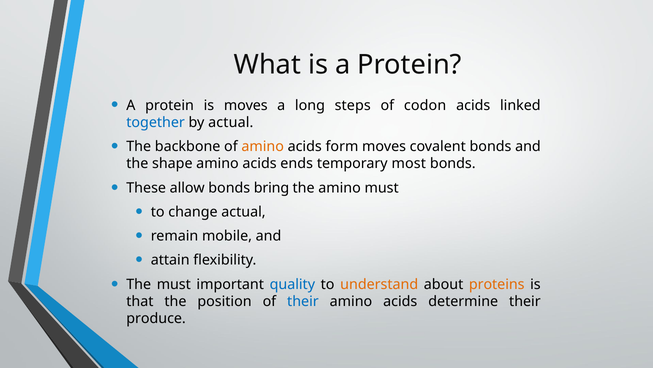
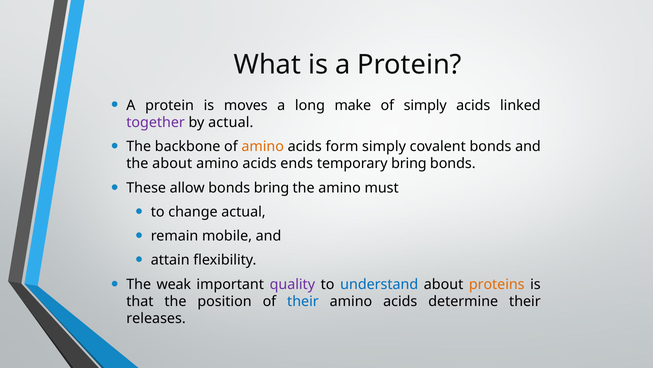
steps: steps -> make (353, 105)
of codon: codon -> simply (425, 105)
together colour: blue -> purple (156, 122)
form moves: moves -> simply (384, 146)
the shape: shape -> about (172, 163)
temporary most: most -> bring (409, 163)
The must: must -> weak (174, 284)
quality colour: blue -> purple (292, 284)
understand colour: orange -> blue (379, 284)
produce: produce -> releases (156, 318)
